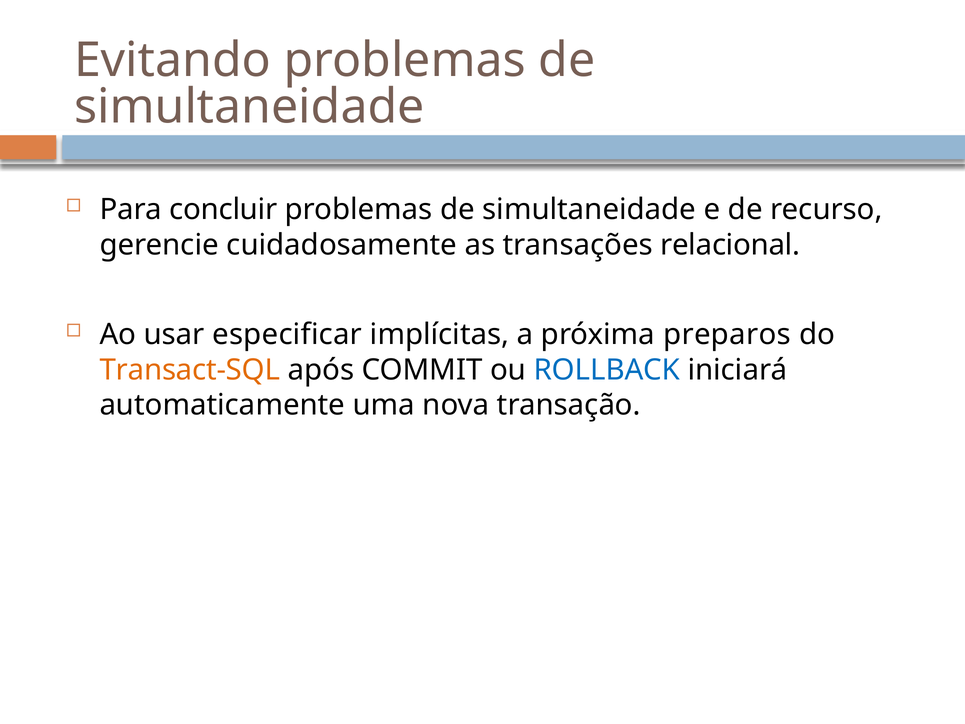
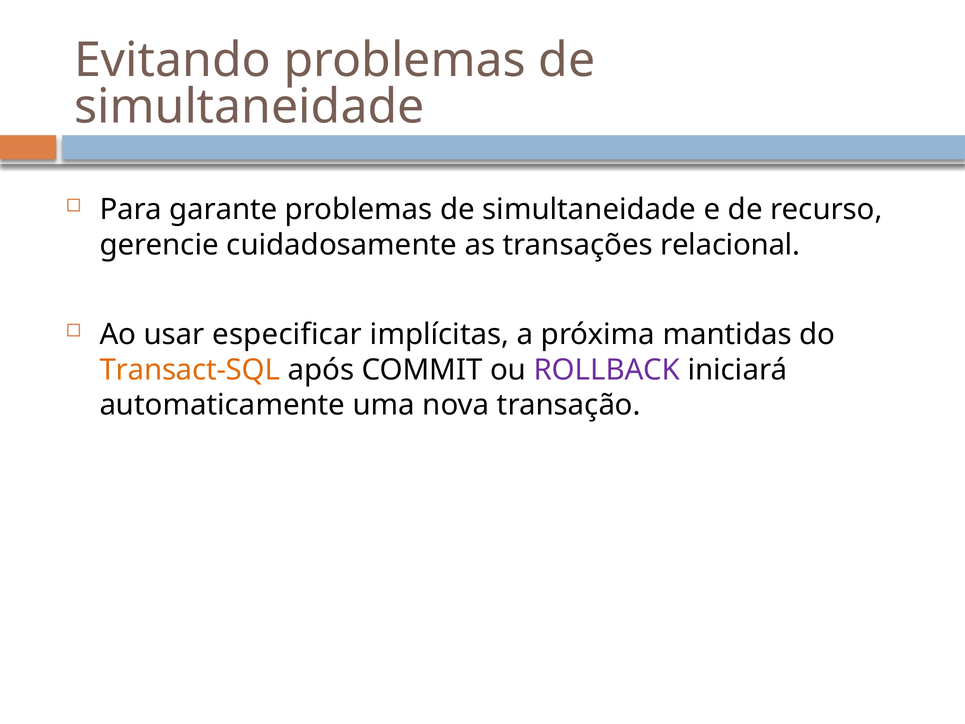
concluir: concluir -> garante (223, 209)
preparos: preparos -> mantidas (727, 334)
ROLLBACK colour: blue -> purple (607, 370)
